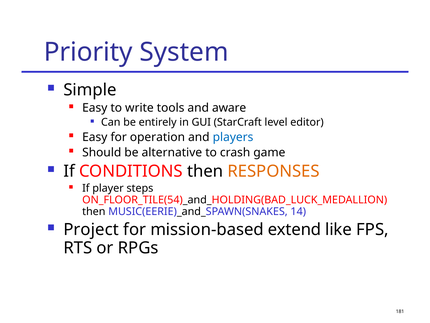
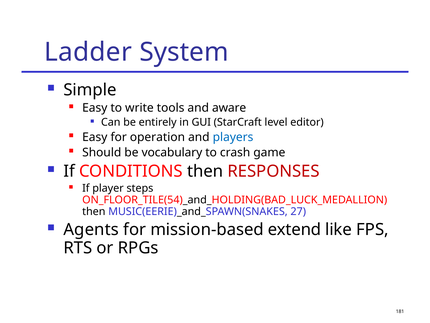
Priority: Priority -> Ladder (88, 52)
alternative: alternative -> vocabulary (172, 152)
RESPONSES colour: orange -> red (274, 171)
14: 14 -> 27 (298, 211)
Project: Project -> Agents (91, 229)
